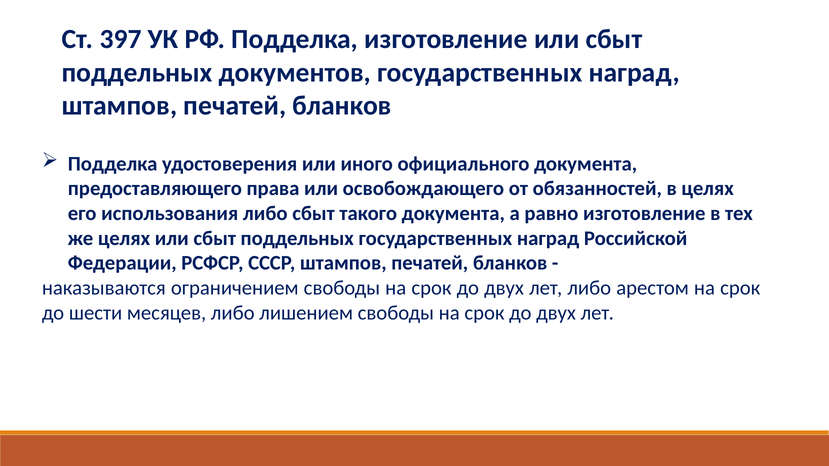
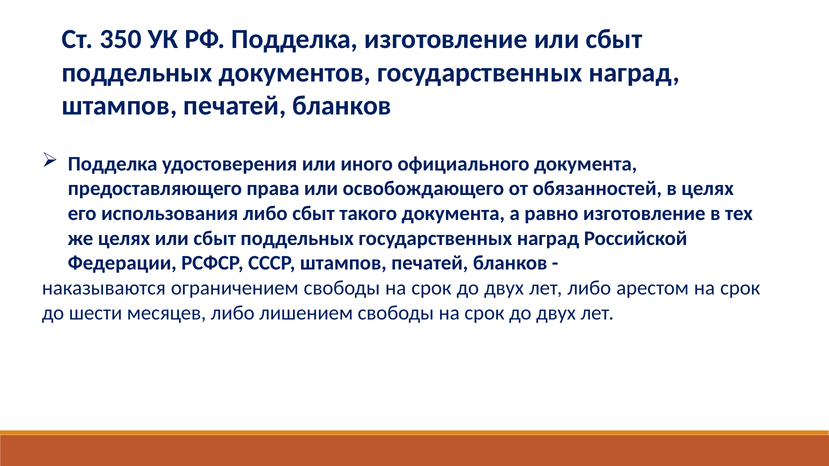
397: 397 -> 350 (121, 39)
